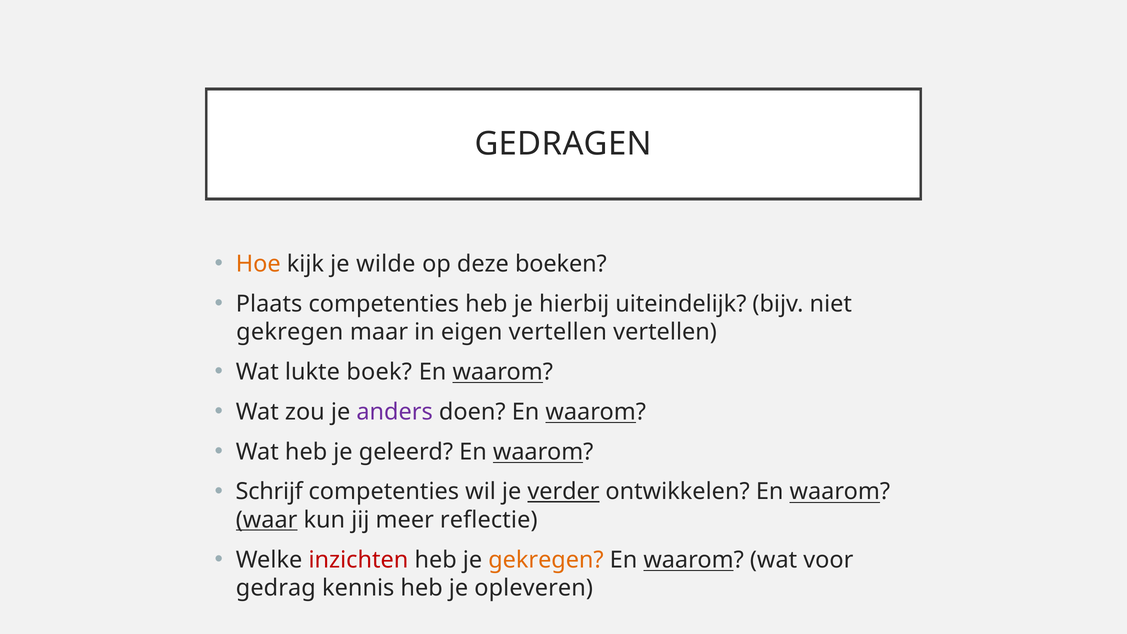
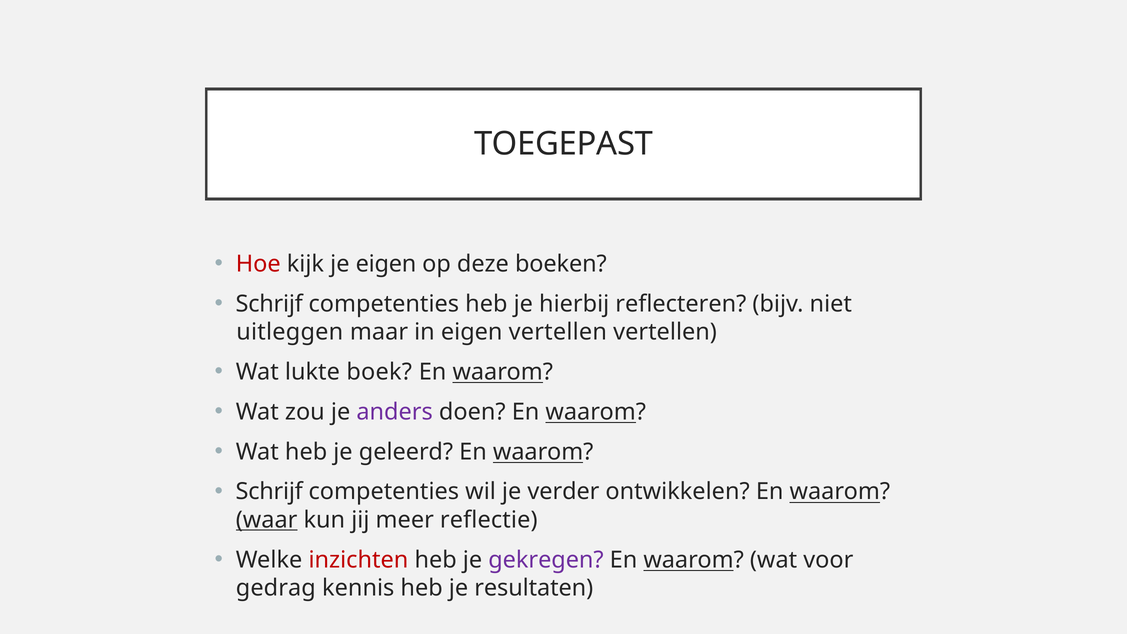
GEDRAGEN: GEDRAGEN -> TOEGEPAST (564, 144)
Hoe colour: orange -> red (258, 264)
je wilde: wilde -> eigen (386, 264)
Plaats: Plaats -> Schrijf (269, 304)
uiteindelijk: uiteindelijk -> reflecteren (681, 304)
gekregen: gekregen -> uitleggen (290, 332)
verder underline: present -> none (563, 492)
gekregen colour: orange -> purple (546, 560)
opleveren: opleveren -> resultaten (534, 588)
